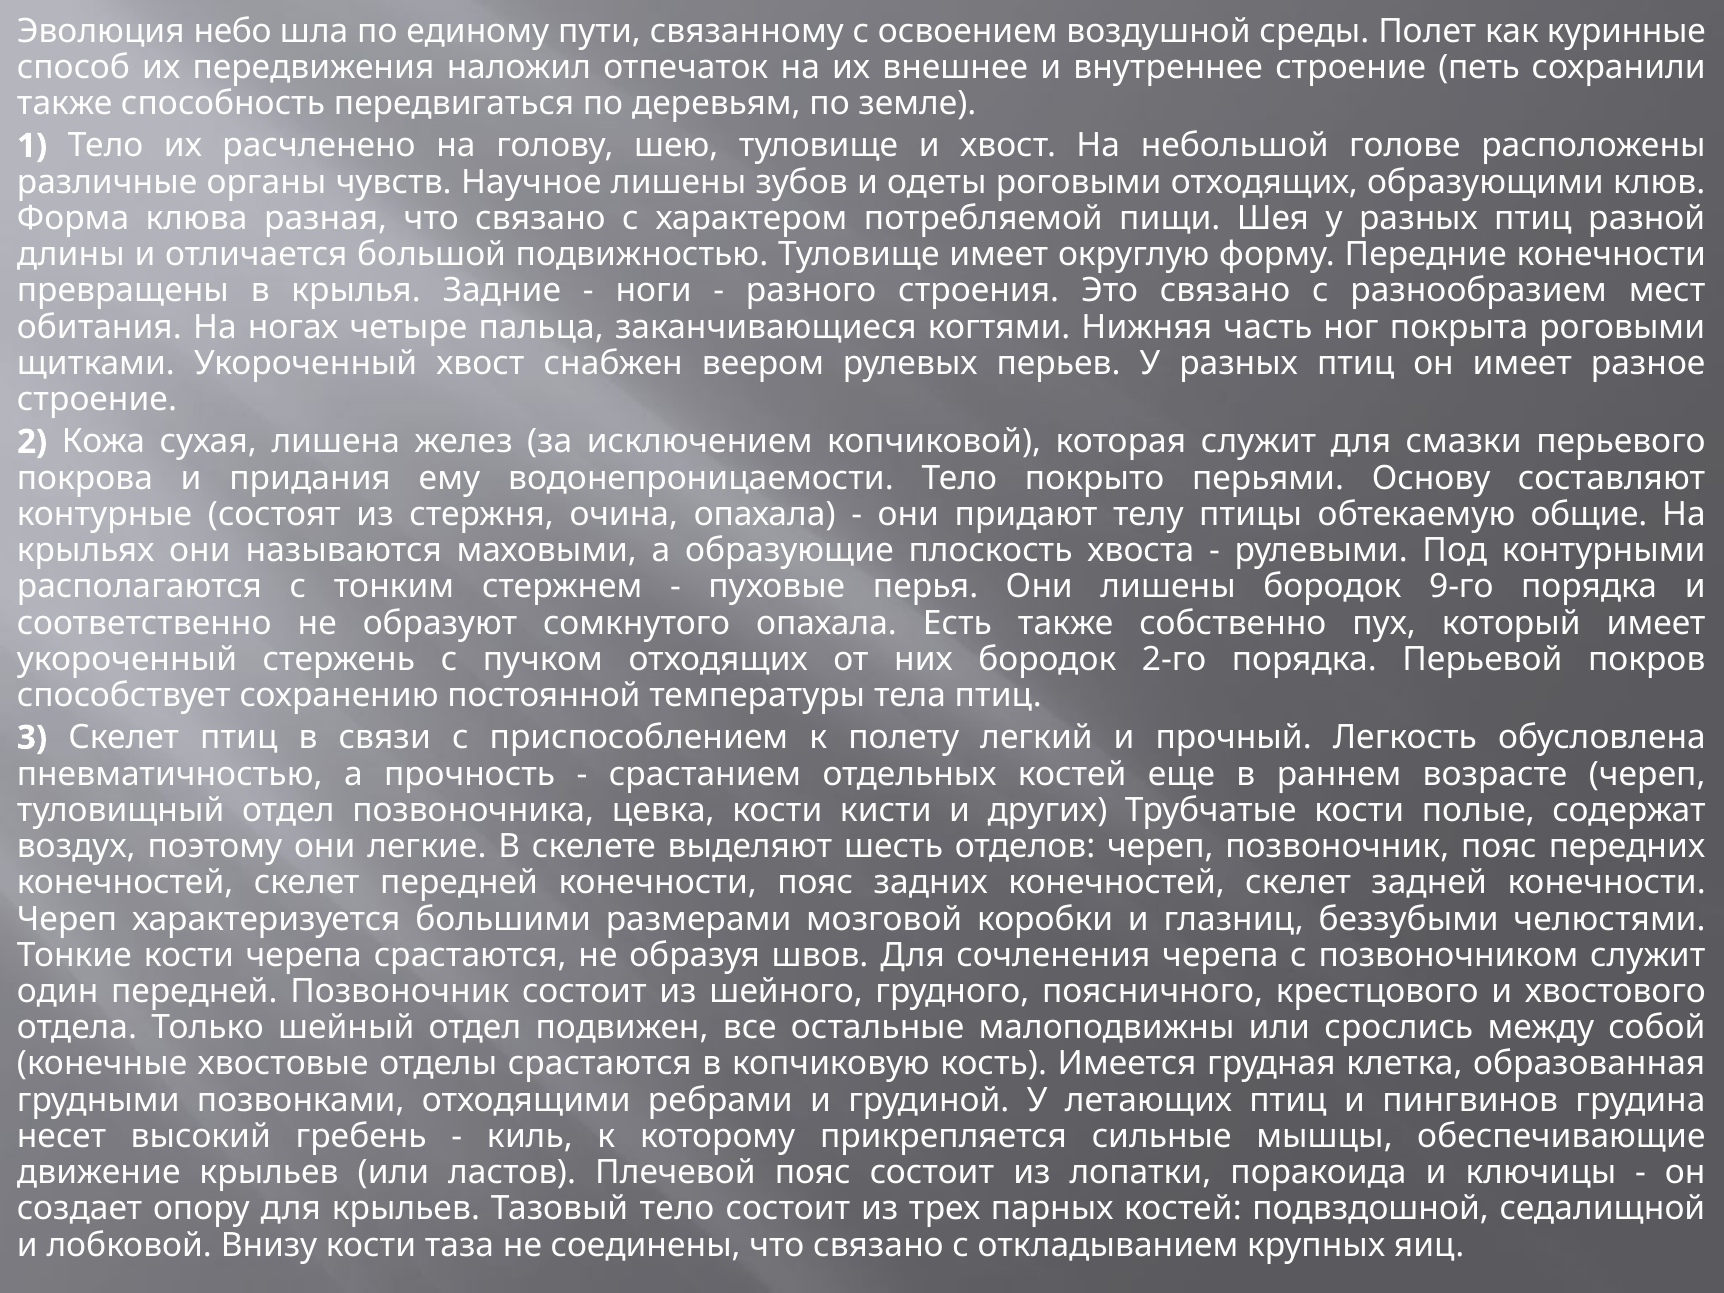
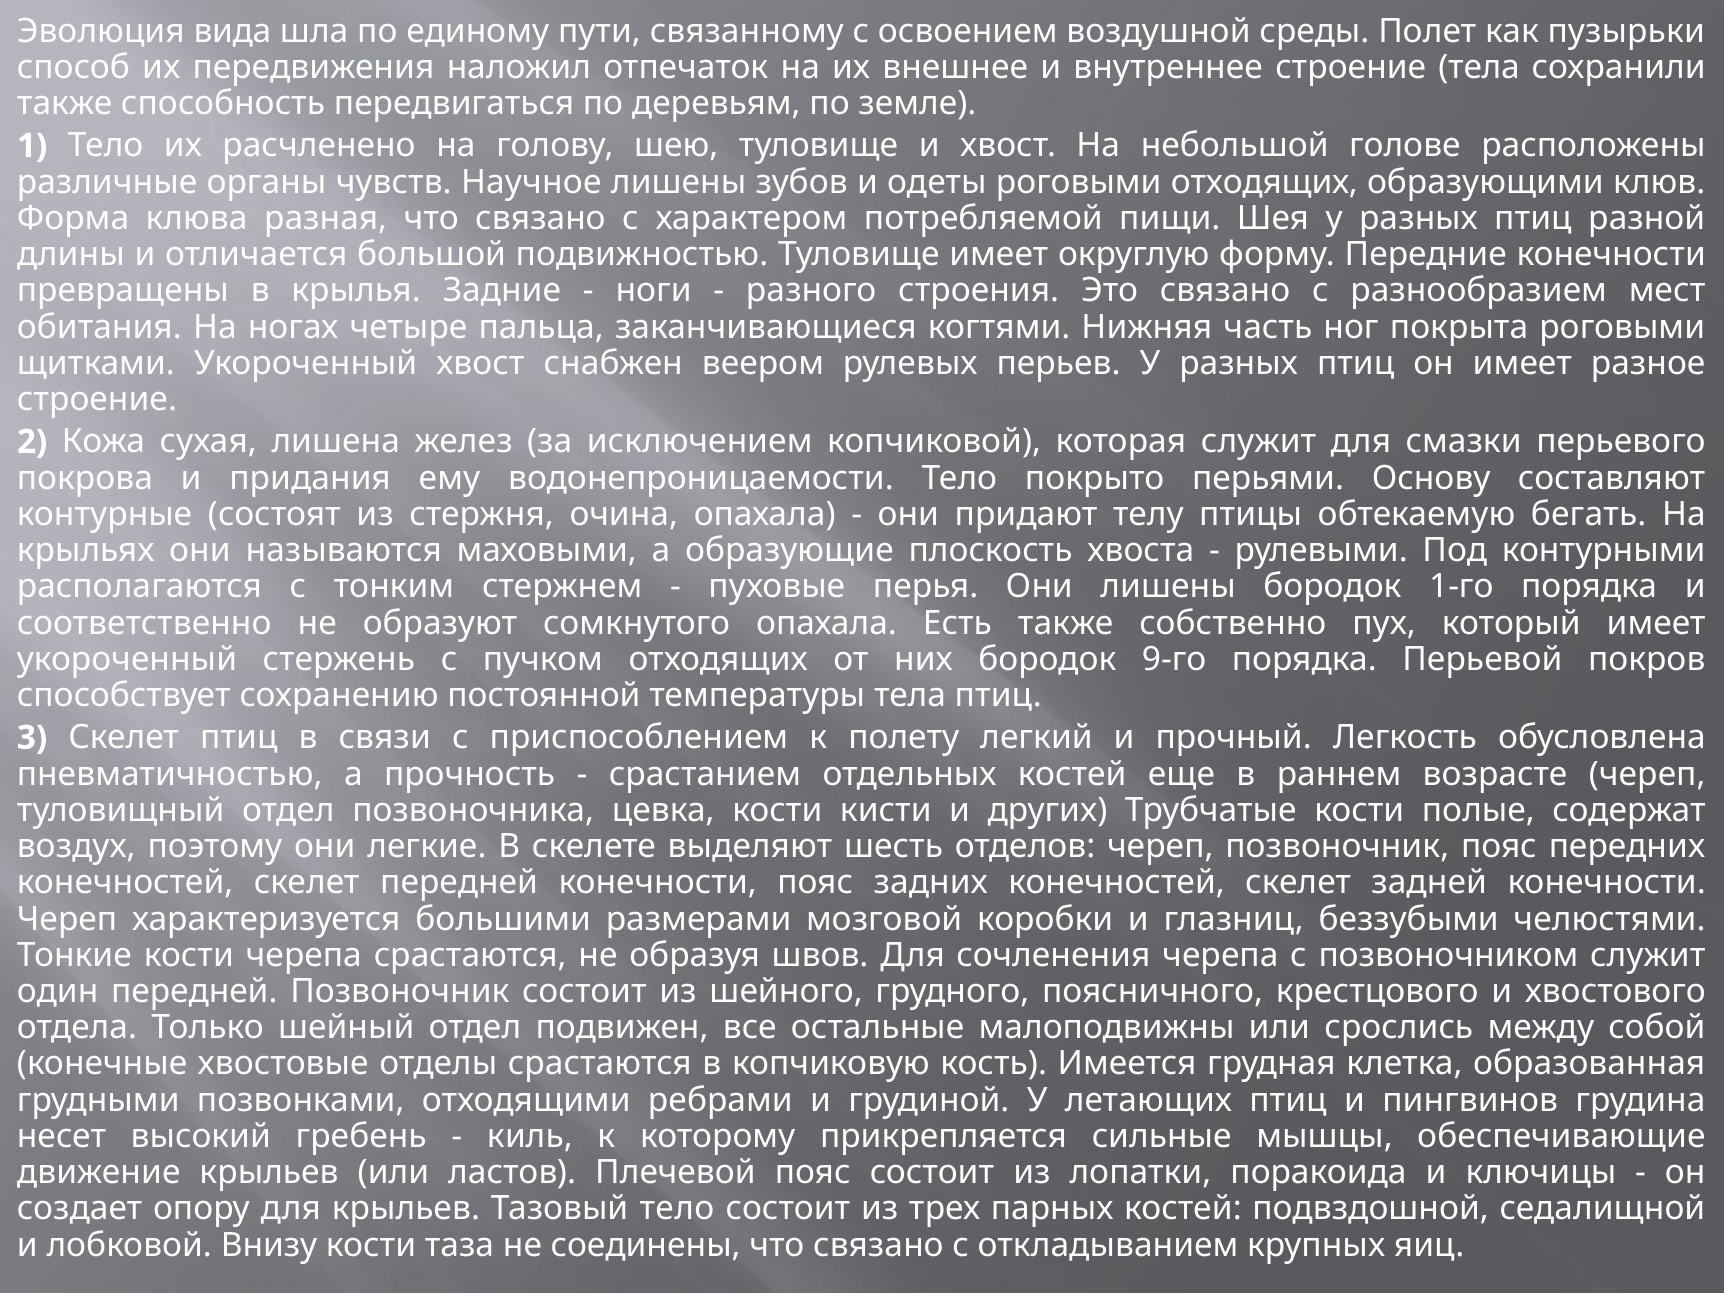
небо: небо -> вида (233, 31)
куринные: куринные -> пузырьки (1626, 31)
строение петь: петь -> тела (1479, 67)
общие: общие -> бегать (1589, 514)
9-го: 9-го -> 1-го (1461, 587)
2-го: 2-го -> 9-го (1174, 659)
